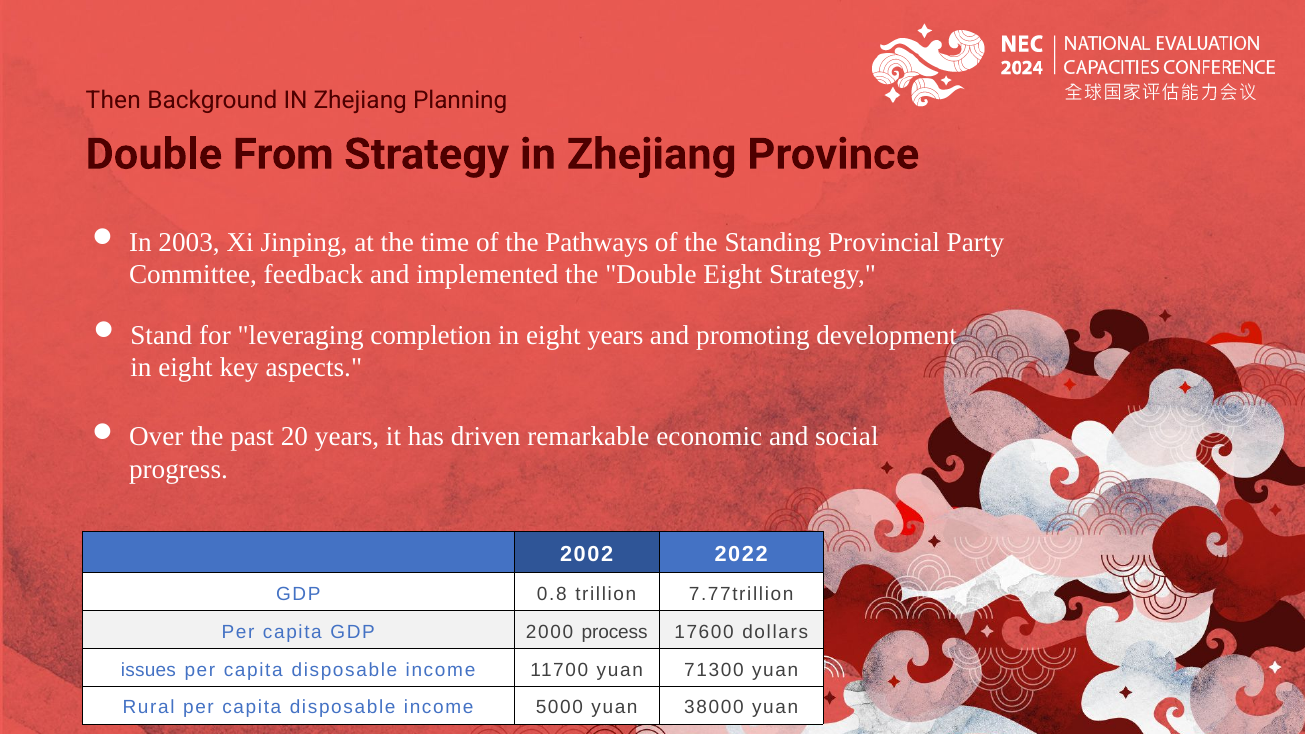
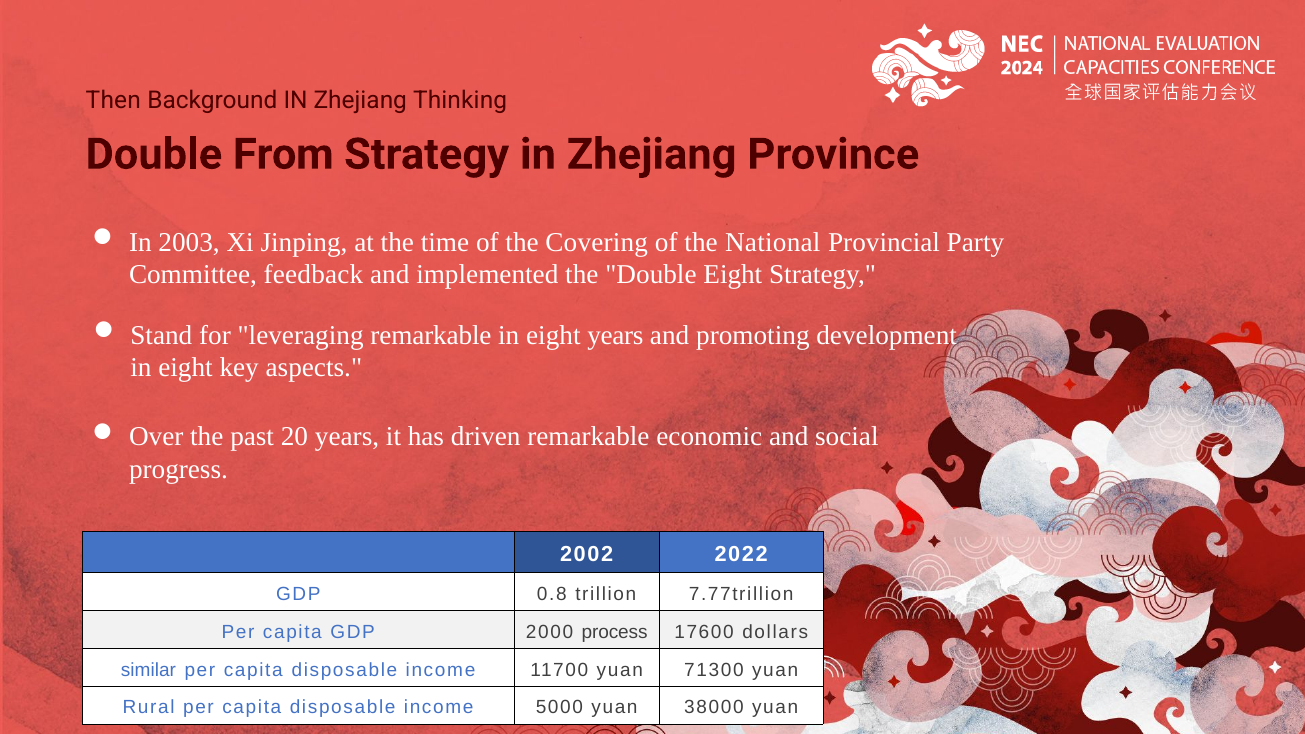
Planning: Planning -> Thinking (460, 101)
Pathways: Pathways -> Covering (597, 242)
Standing: Standing -> National (773, 242)
leveraging completion: completion -> remarkable (431, 335)
issues: issues -> similar (148, 670)
